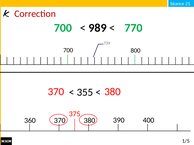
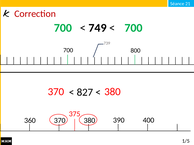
989: 989 -> 749 (98, 28)
770: 770 -> 700 (134, 28)
355: 355 -> 827 (85, 93)
